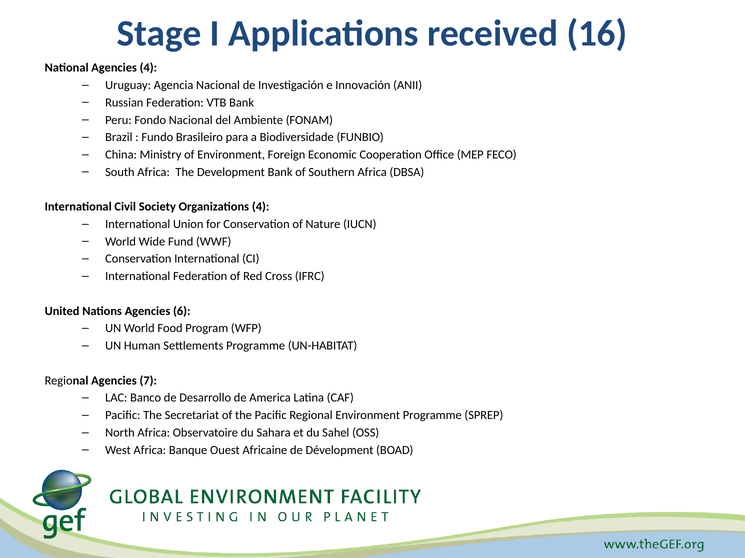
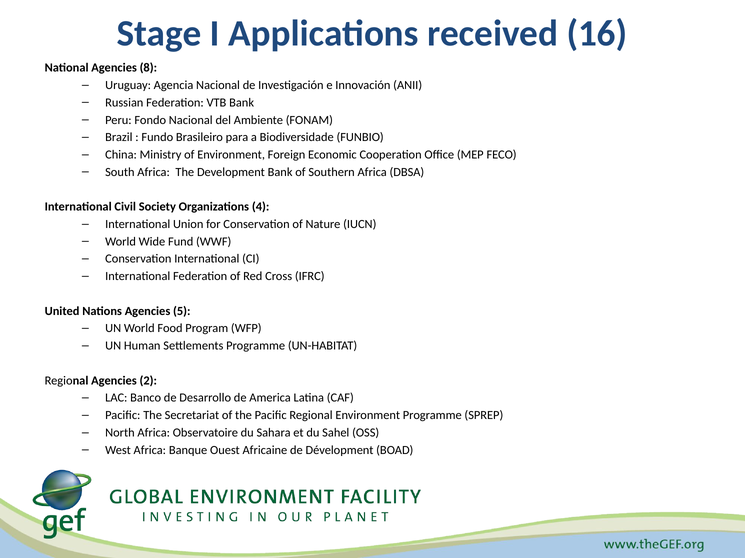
Agencies 4: 4 -> 8 (148, 68)
6: 6 -> 5 (182, 311)
7: 7 -> 2 (148, 381)
